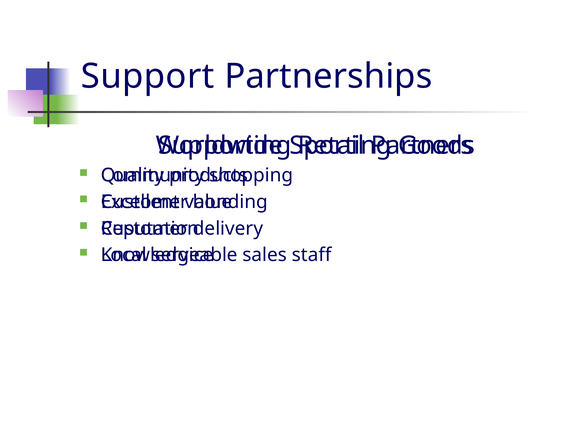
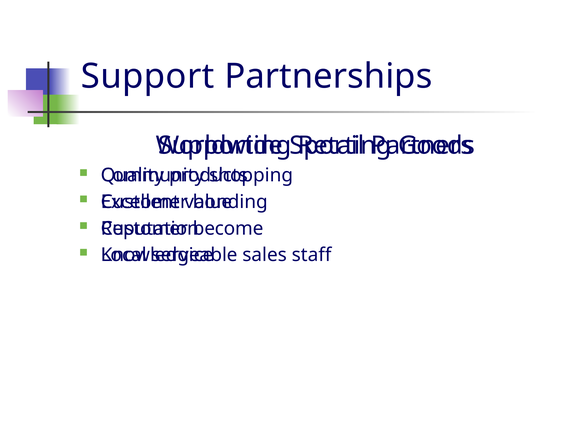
delivery: delivery -> become (228, 228)
